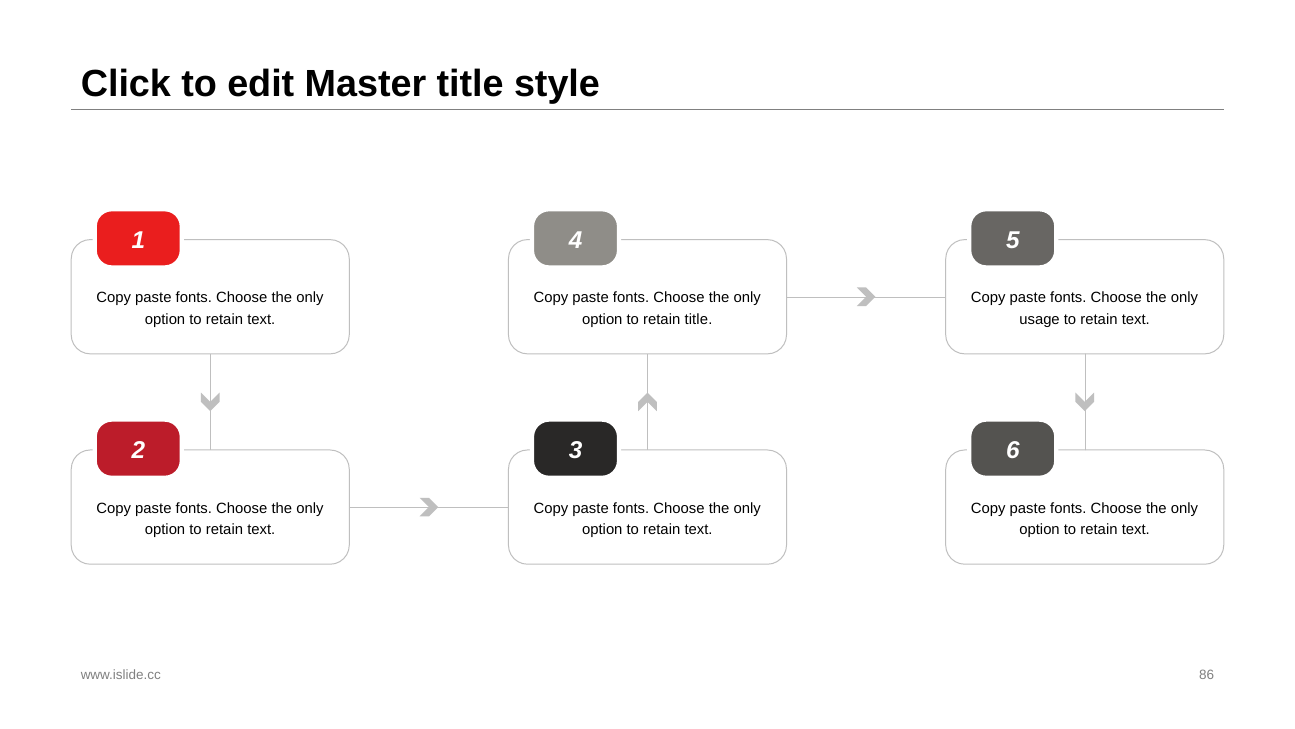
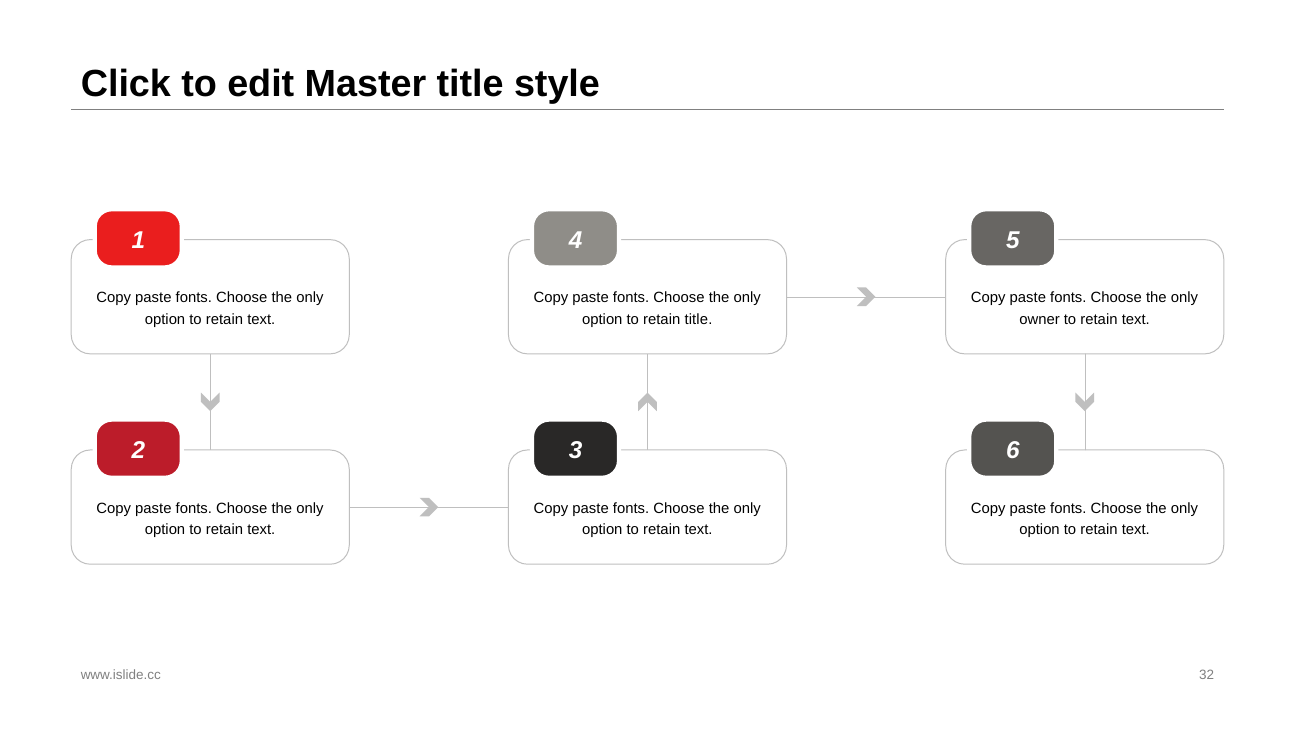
usage: usage -> owner (1040, 319)
86: 86 -> 32 (1207, 675)
